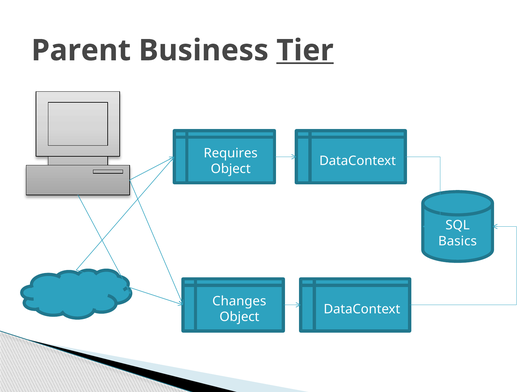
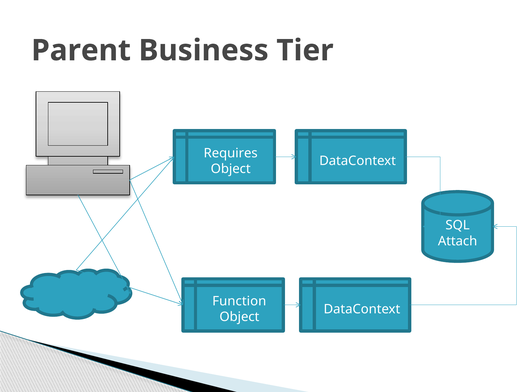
Tier underline: present -> none (305, 50)
Basics: Basics -> Attach (458, 241)
Changes: Changes -> Function (239, 301)
